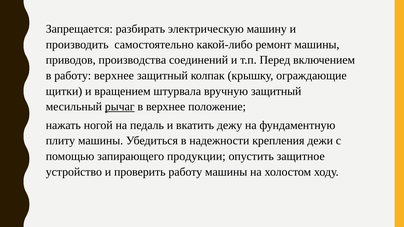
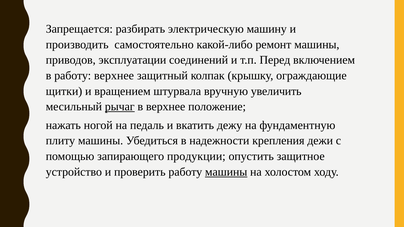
производства: производства -> эксплуатации (132, 60)
вручную защитный: защитный -> увеличить (276, 91)
машины underline: none -> present (226, 172)
